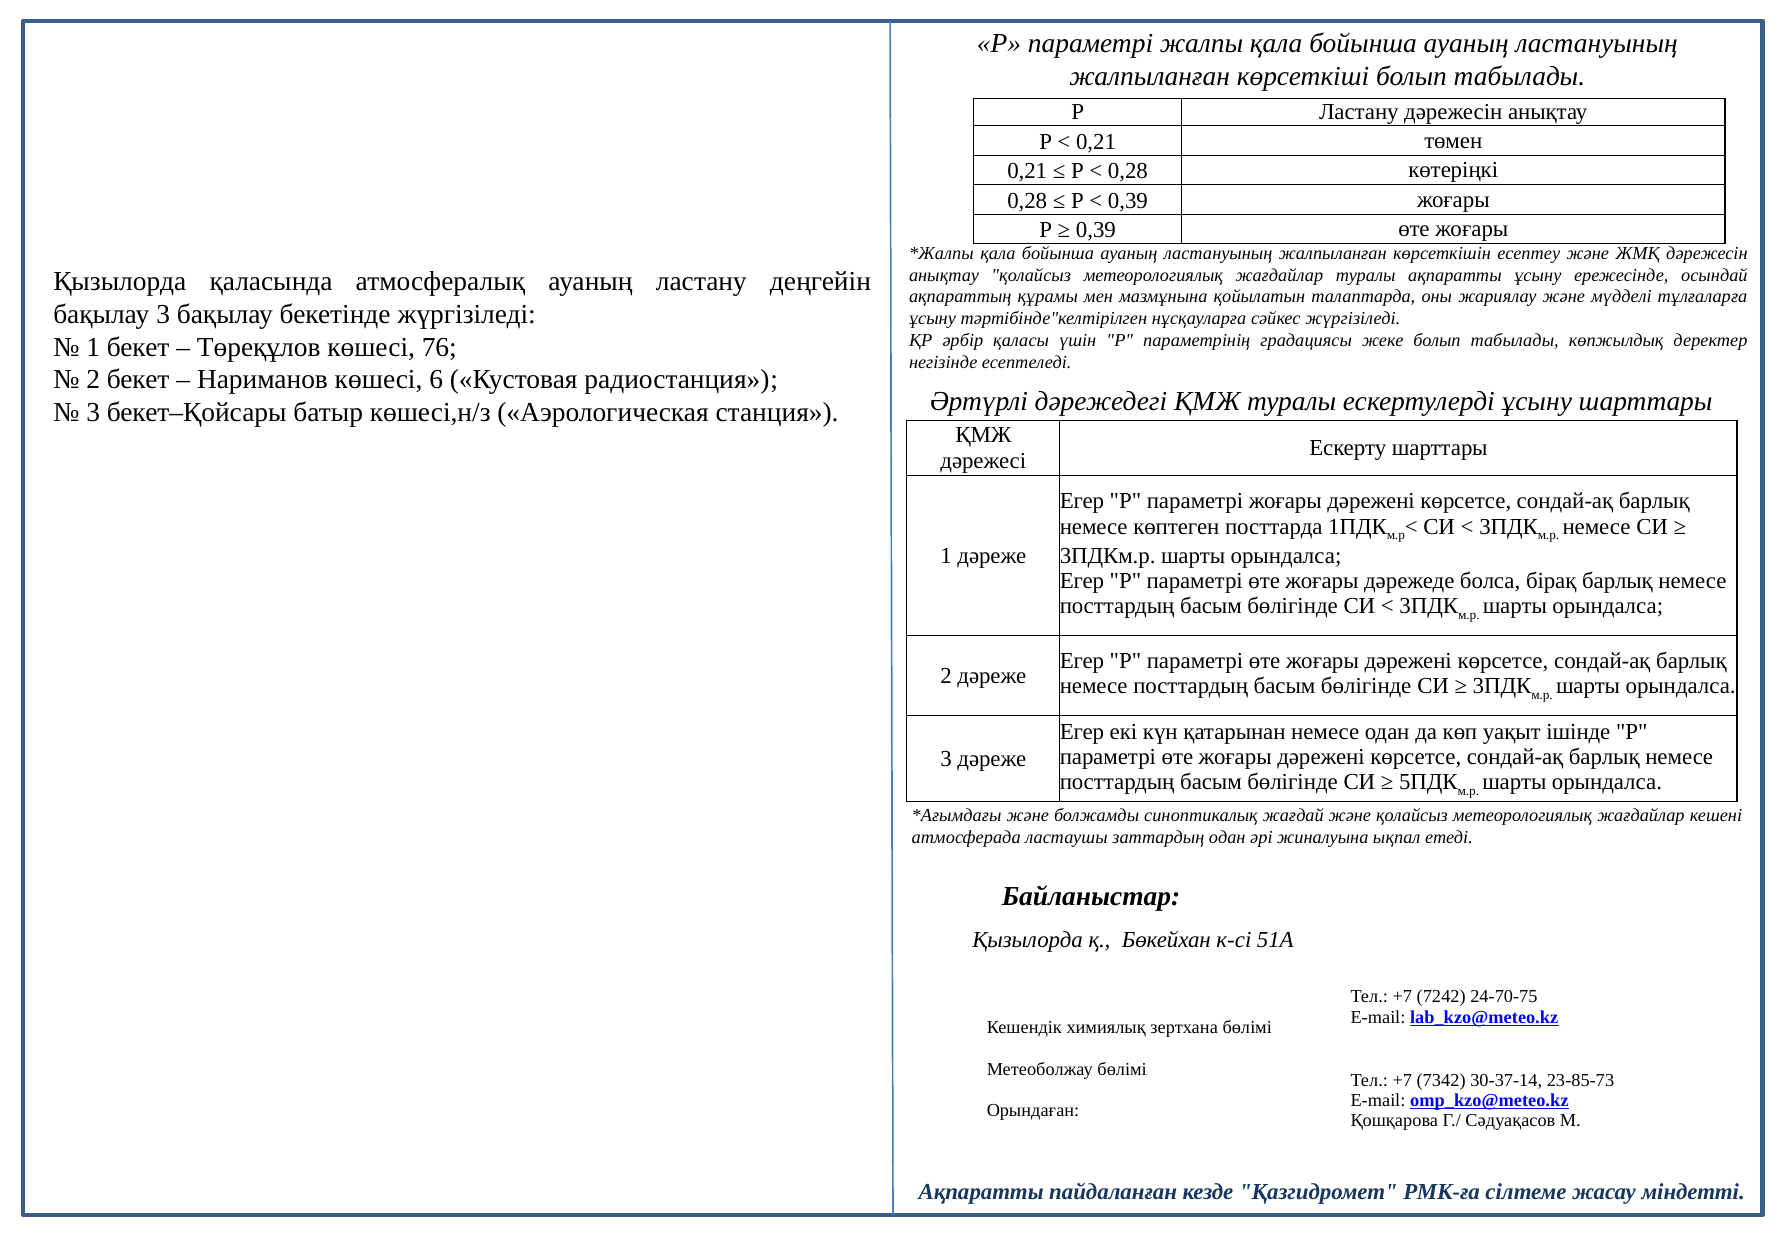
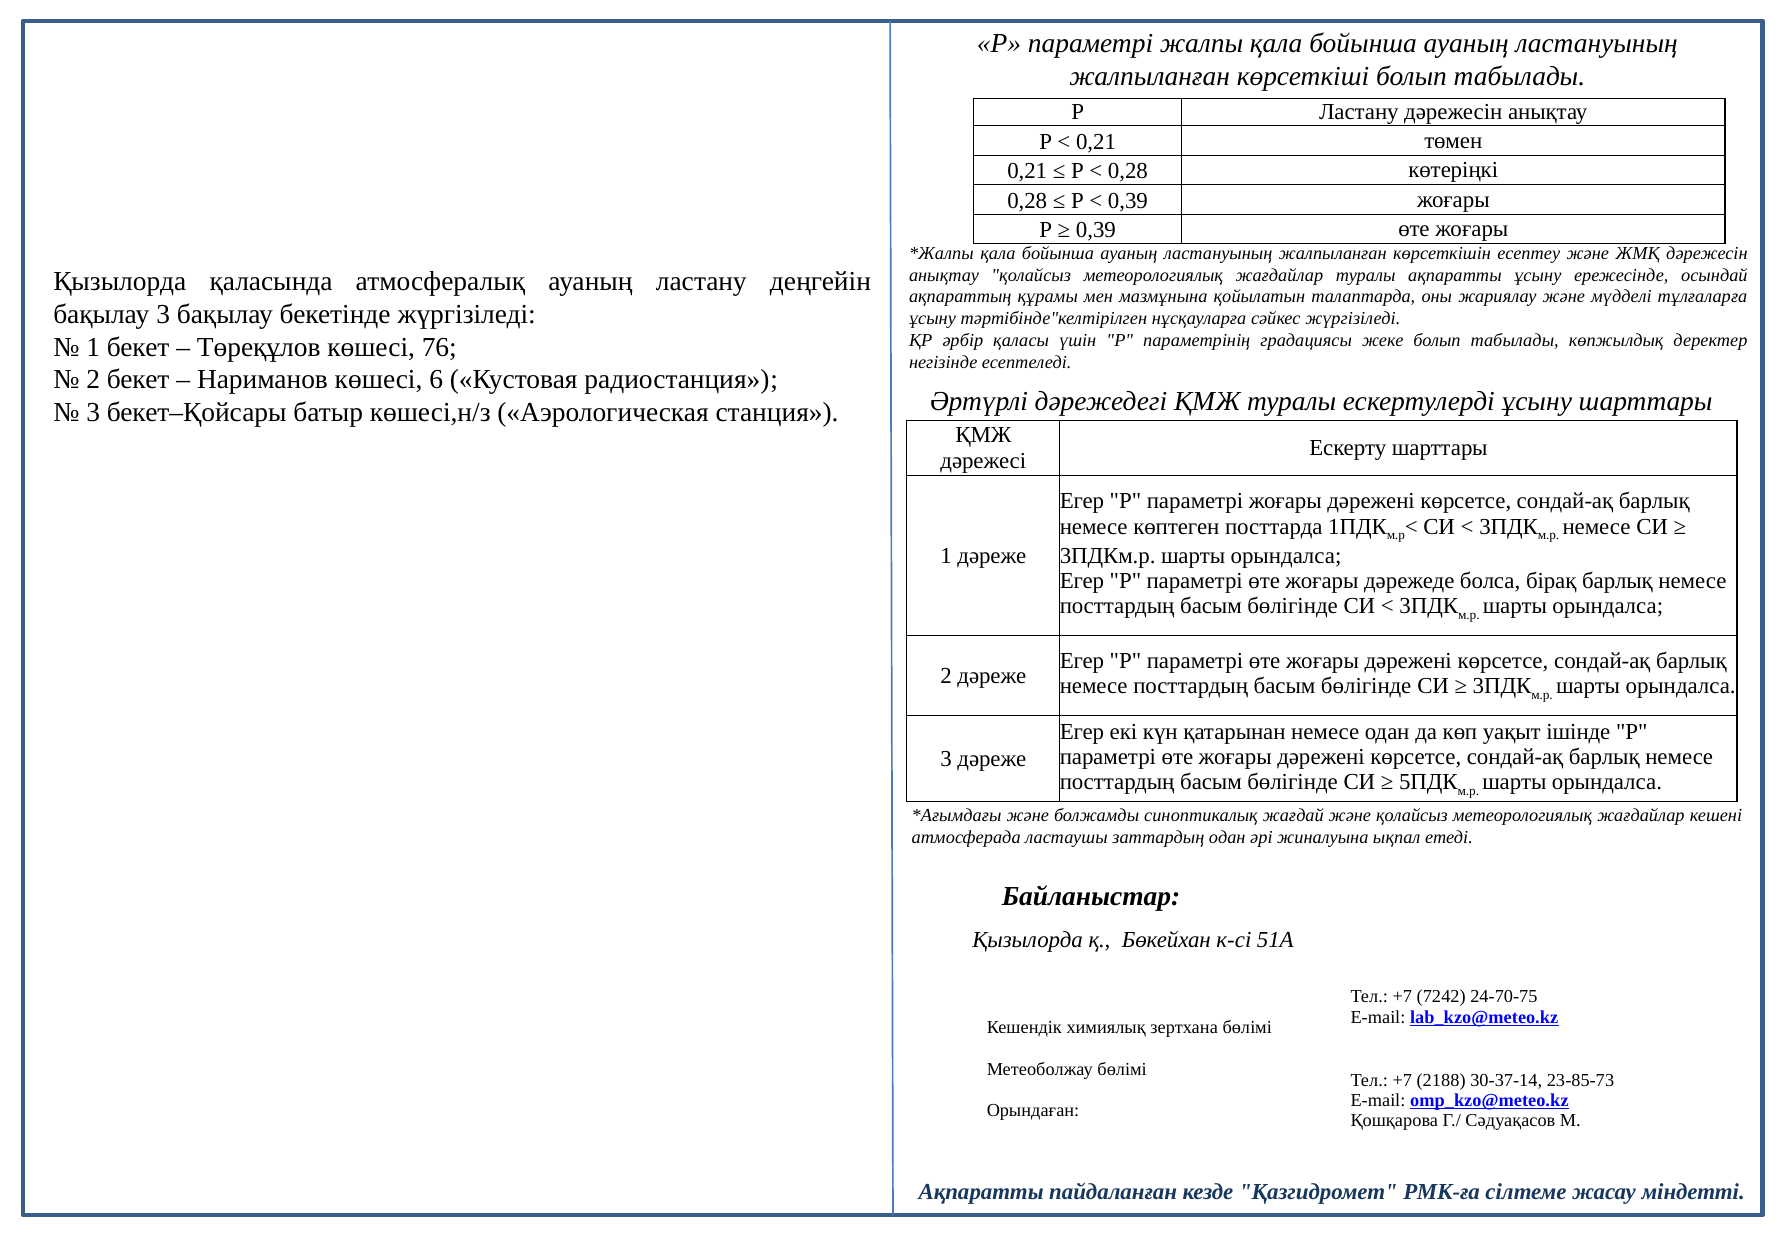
7342: 7342 -> 2188 (1441, 1080)
